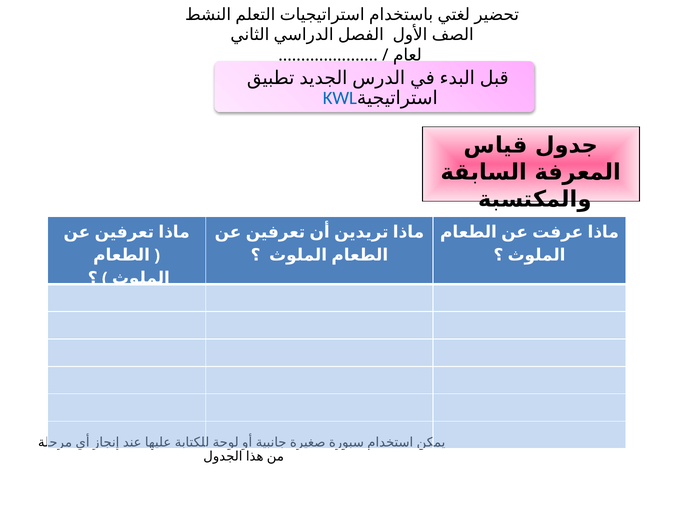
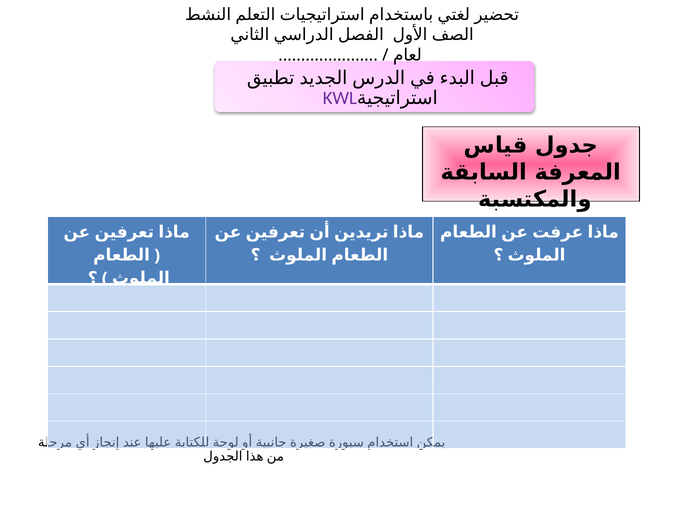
KWL colour: blue -> purple (340, 98)
